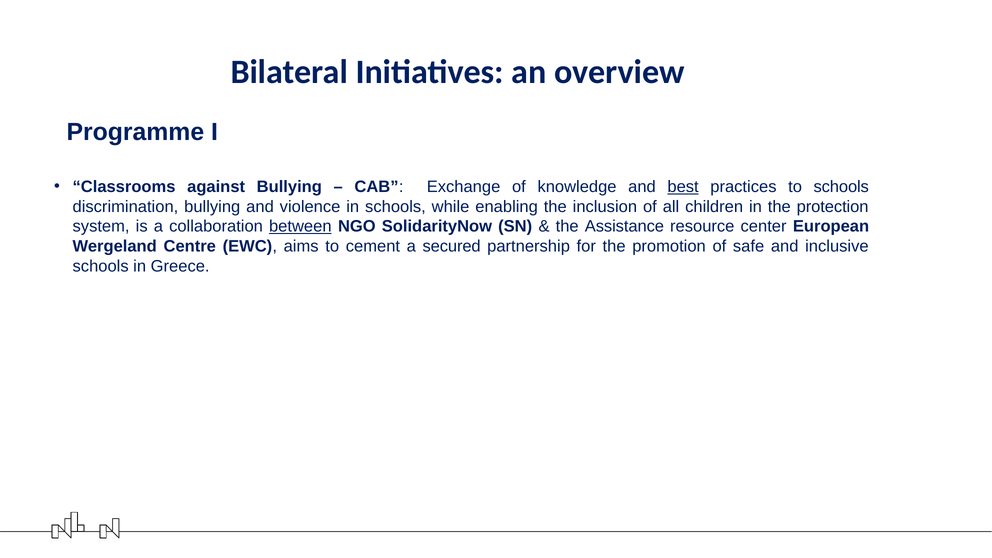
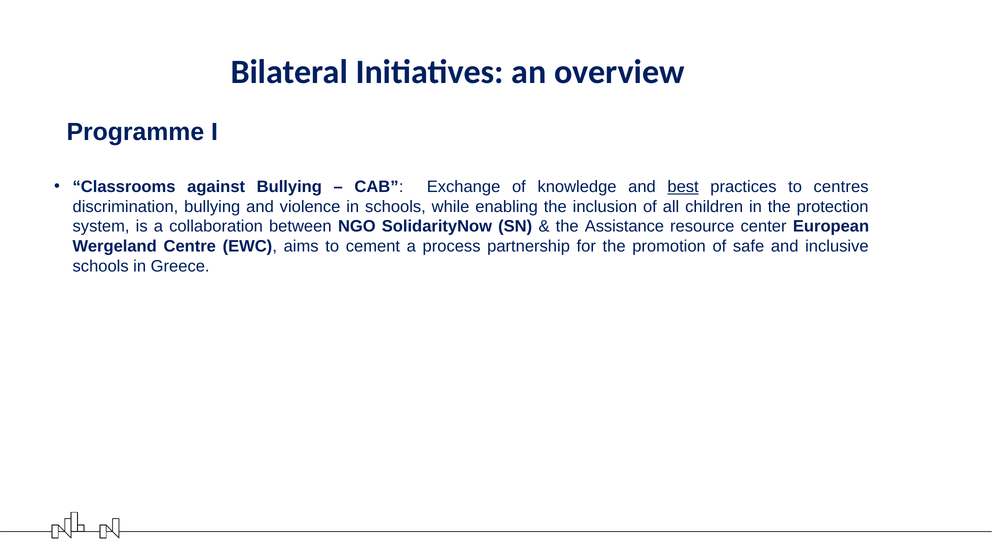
to schools: schools -> centres (841, 187)
between underline: present -> none (300, 226)
secured: secured -> process (452, 246)
